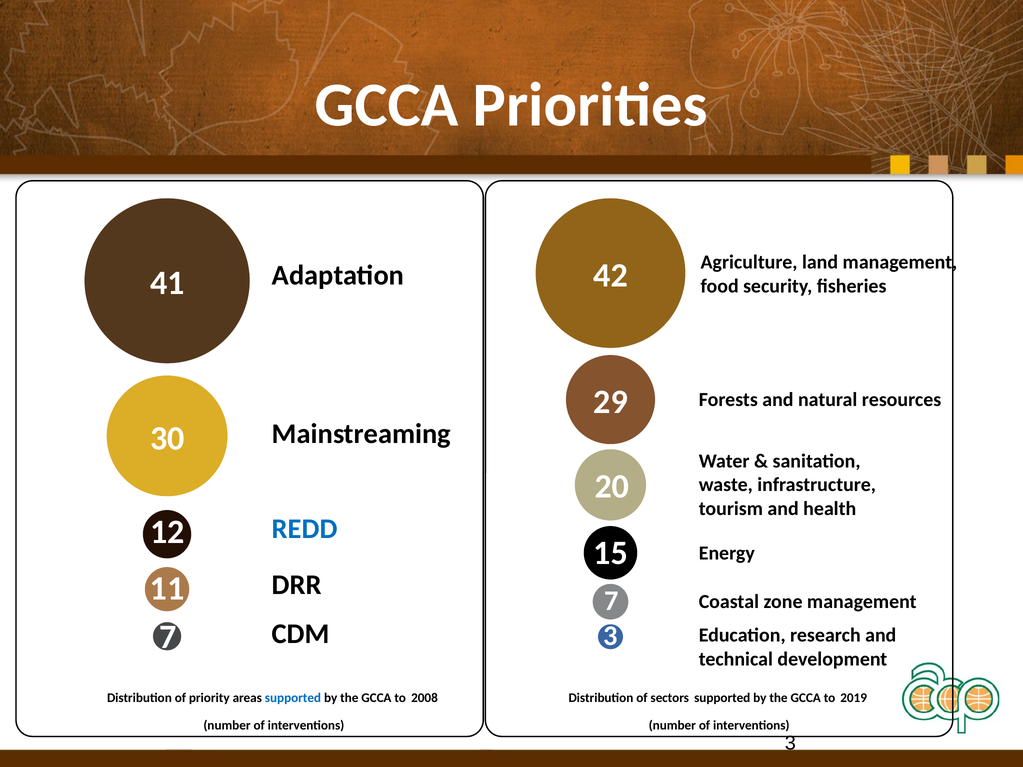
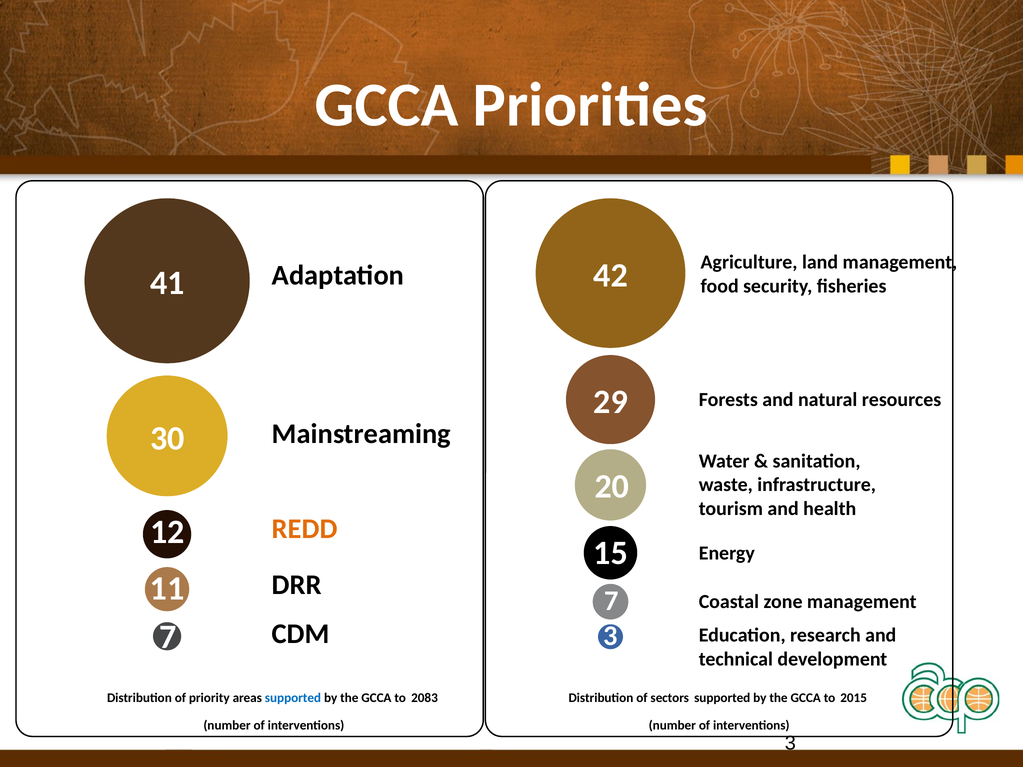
REDD colour: blue -> orange (305, 529)
2008: 2008 -> 2083 (424, 698)
2019: 2019 -> 2015 (854, 698)
